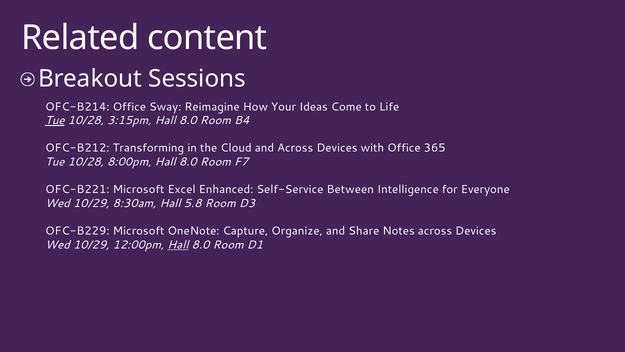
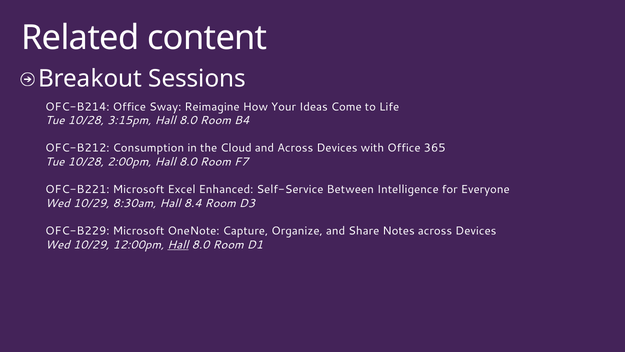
Tue underline: present -> none (55, 120)
Transforming: Transforming -> Consumption (148, 148)
8:00pm: 8:00pm -> 2:00pm (129, 162)
5.8: 5.8 -> 8.4 (193, 203)
